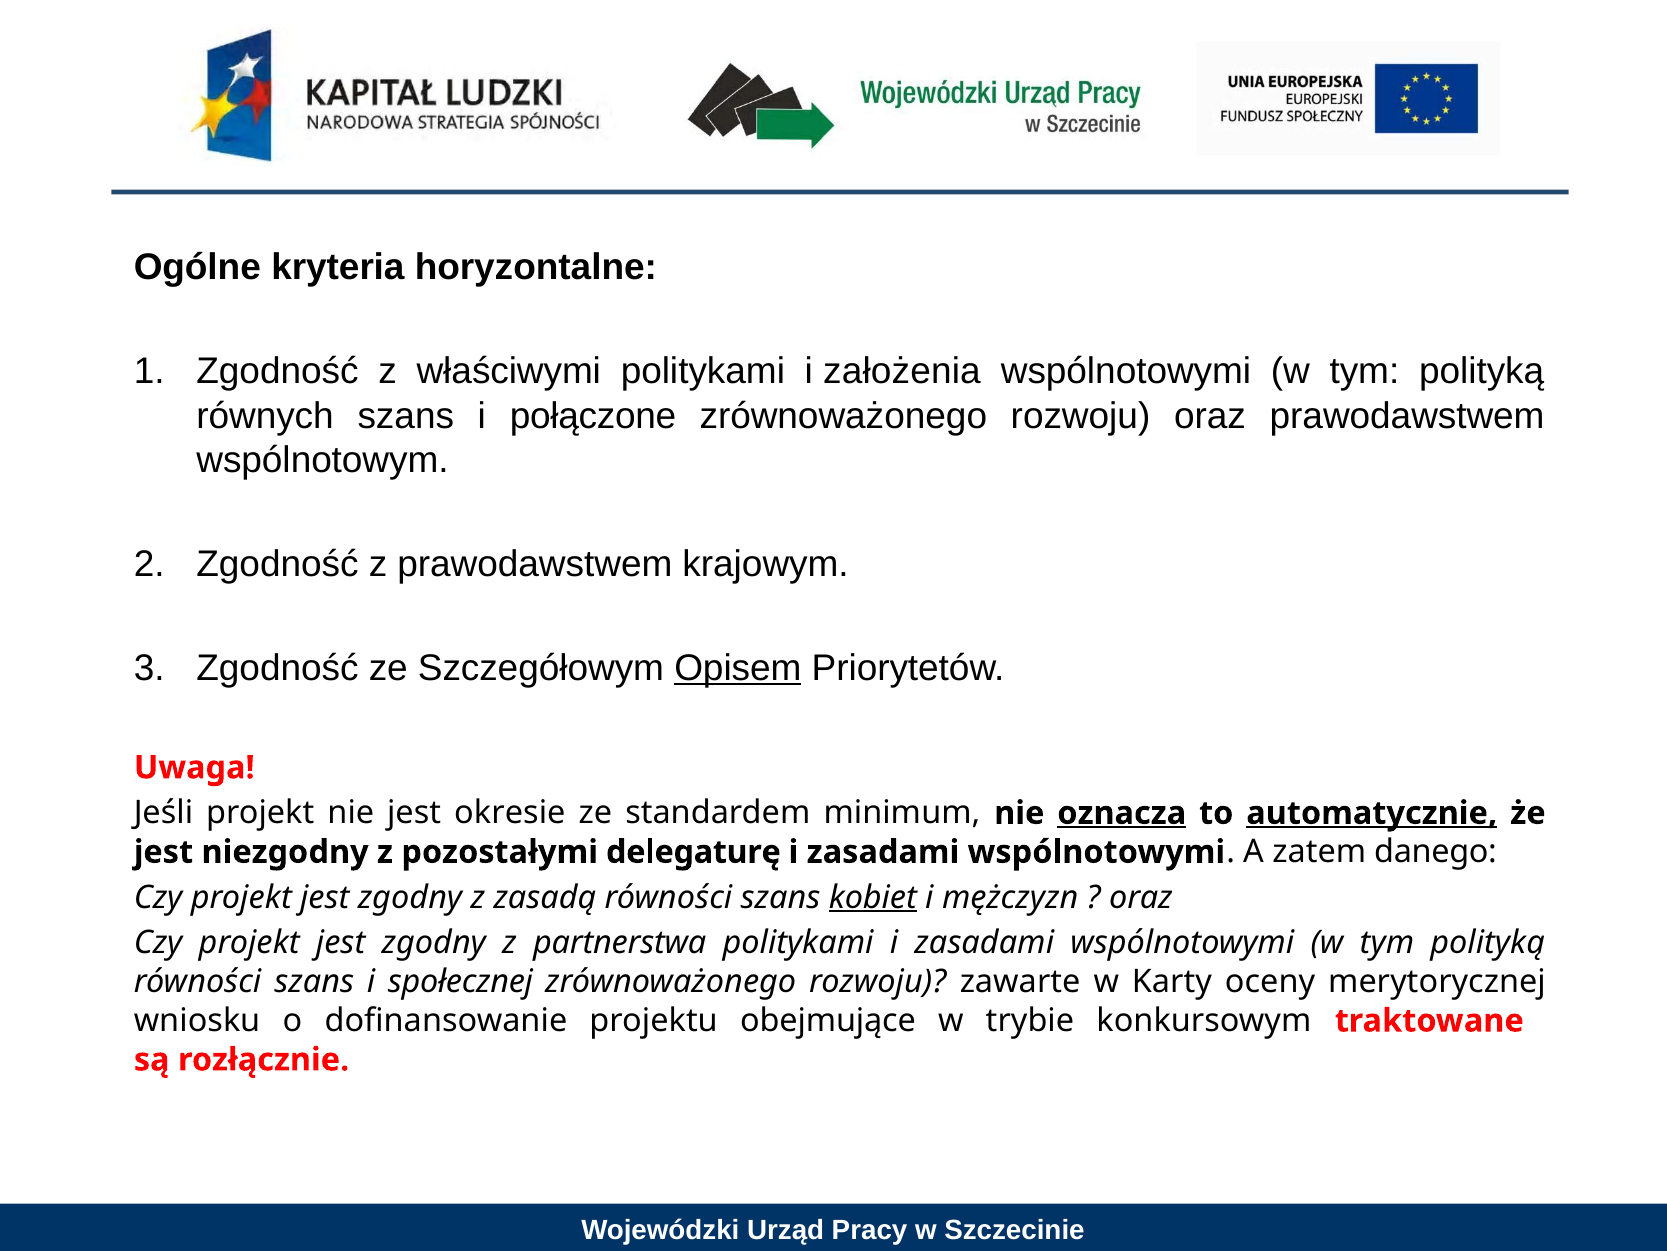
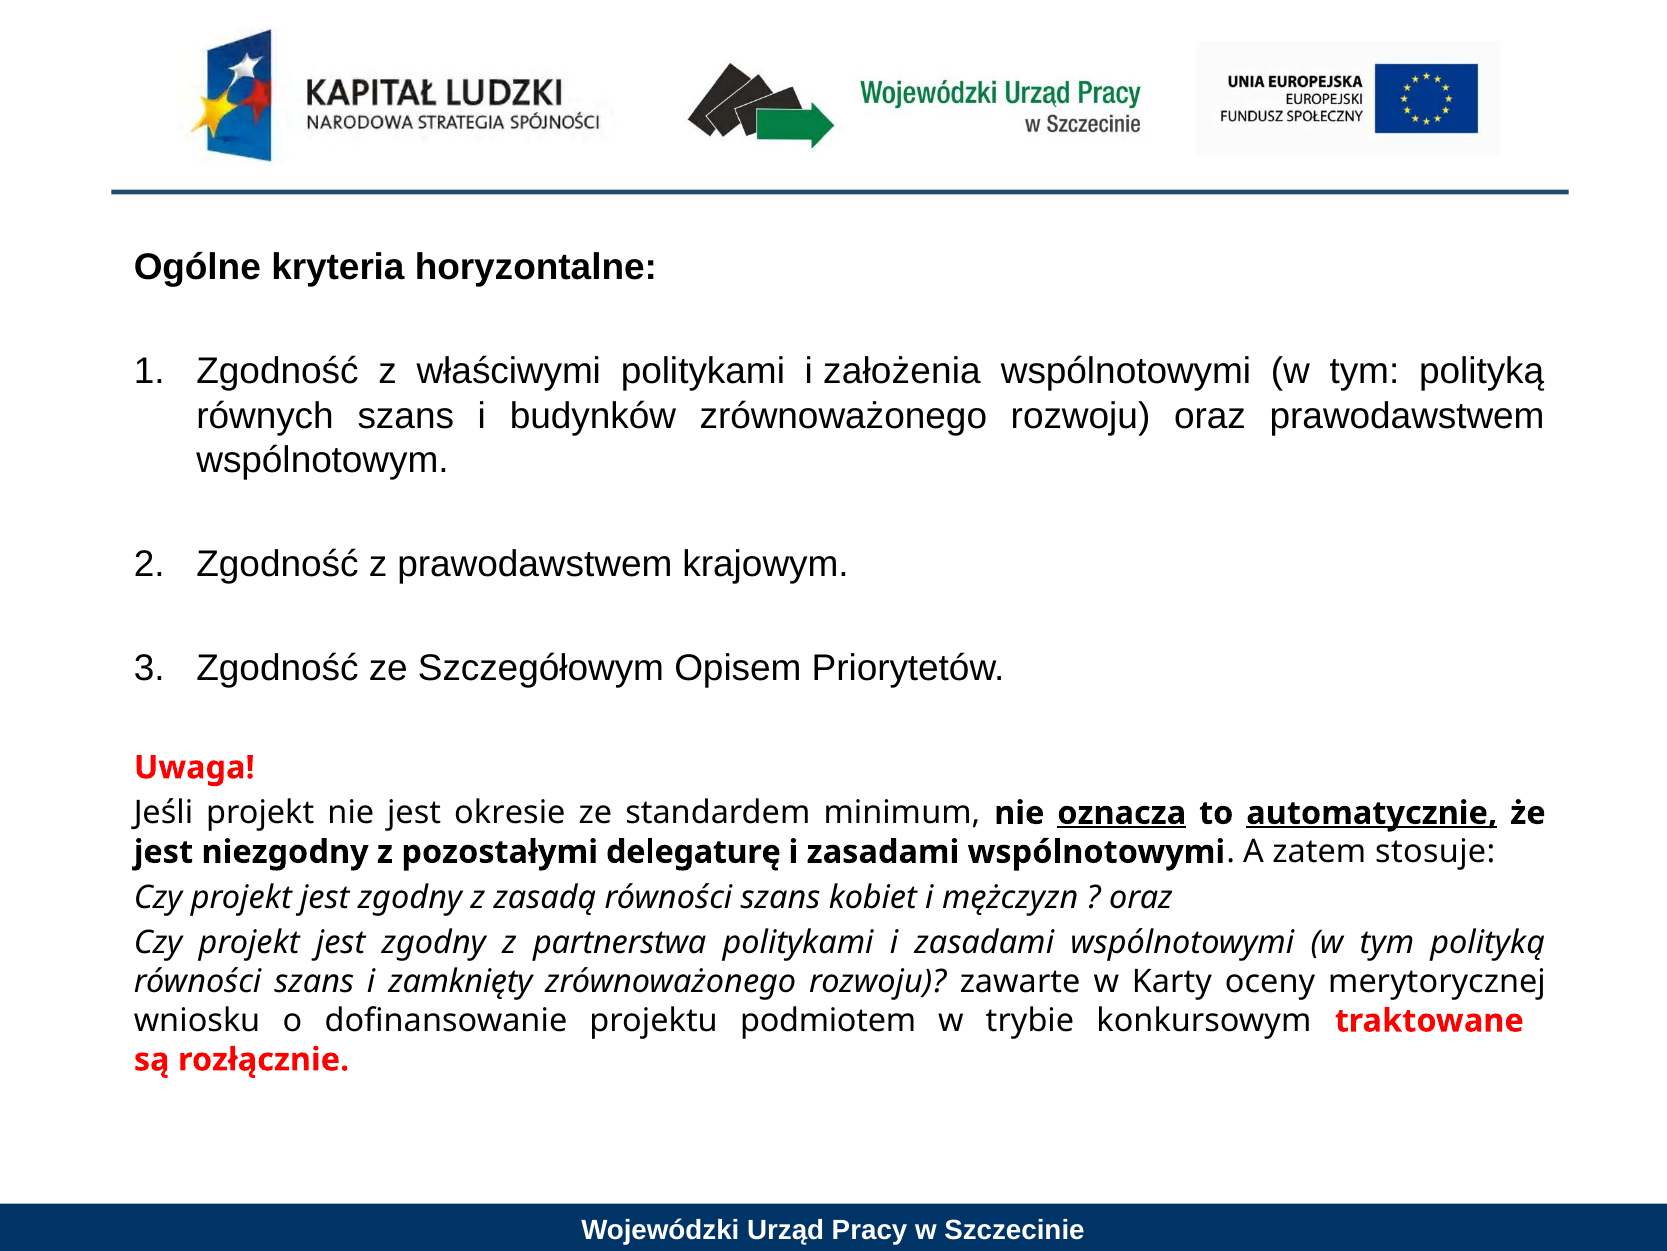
połączone: połączone -> budynków (593, 416)
Opisem underline: present -> none (738, 668)
danego: danego -> stosuje (1435, 852)
kobiet underline: present -> none (873, 897)
społecznej: społecznej -> zamknięty (460, 981)
obejmujące: obejmujące -> podmiotem (828, 1020)
